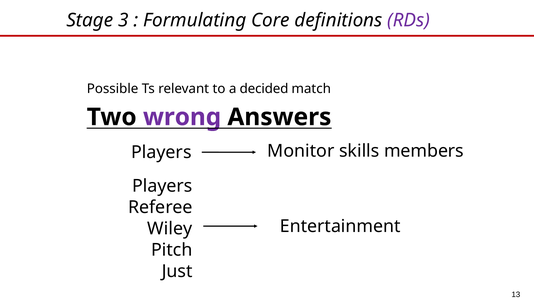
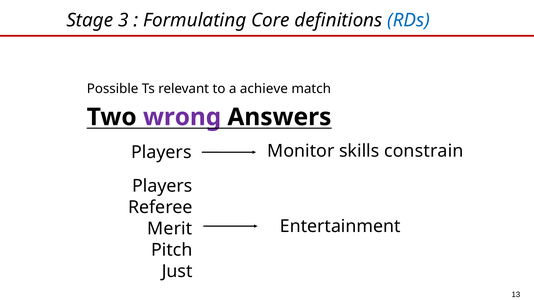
RDs colour: purple -> blue (409, 20)
decided: decided -> achieve (264, 89)
members: members -> constrain (424, 151)
Wiley: Wiley -> Merit (170, 229)
